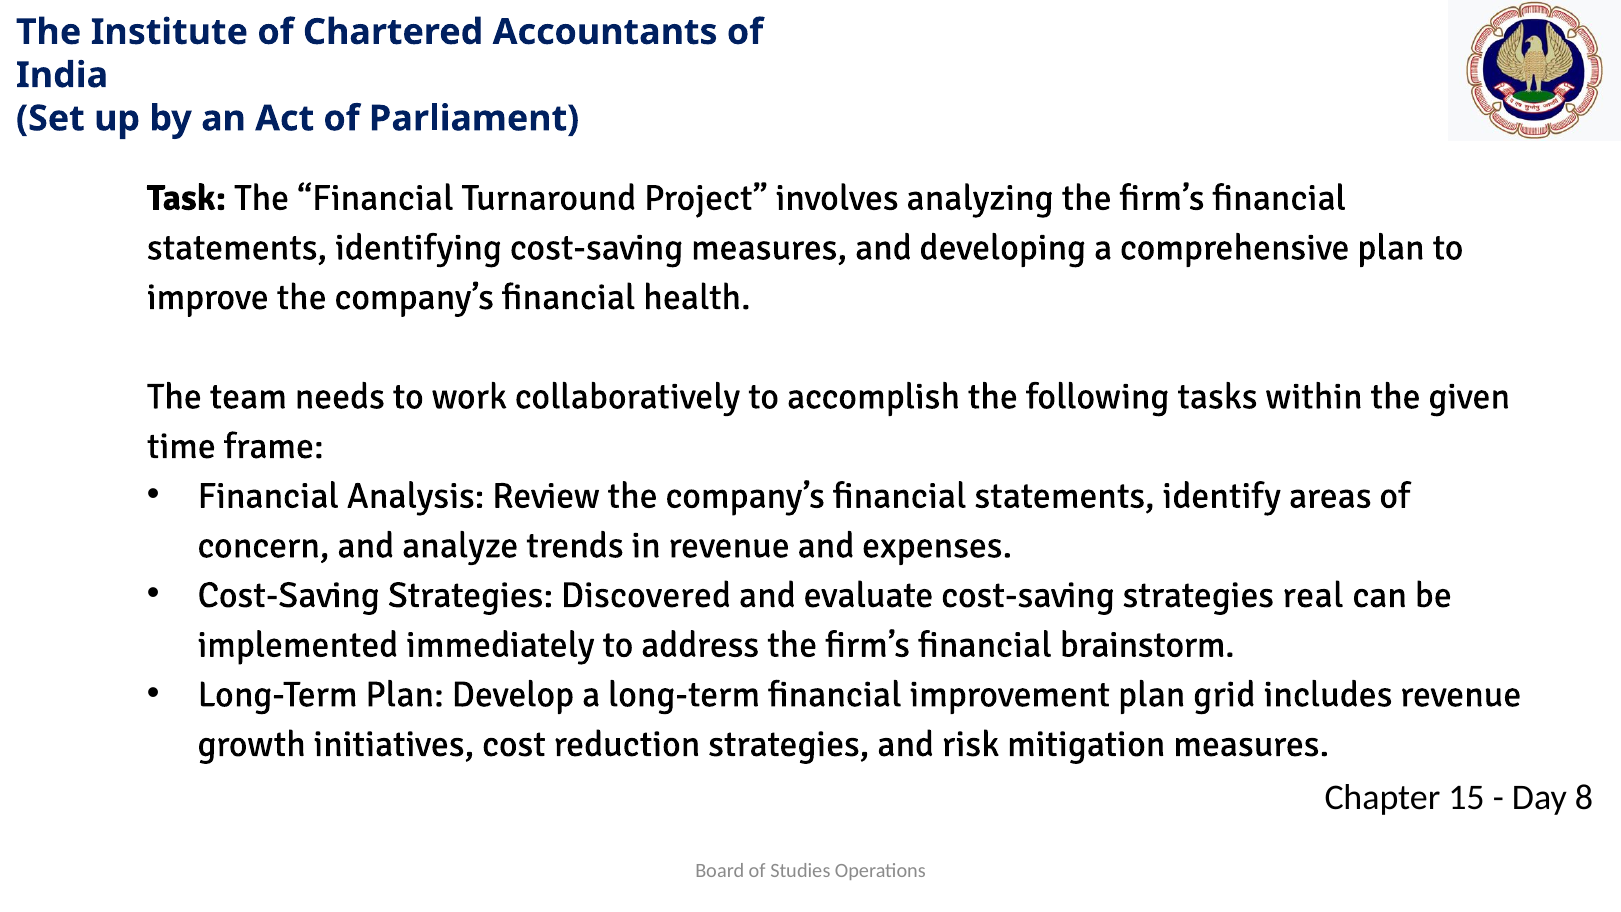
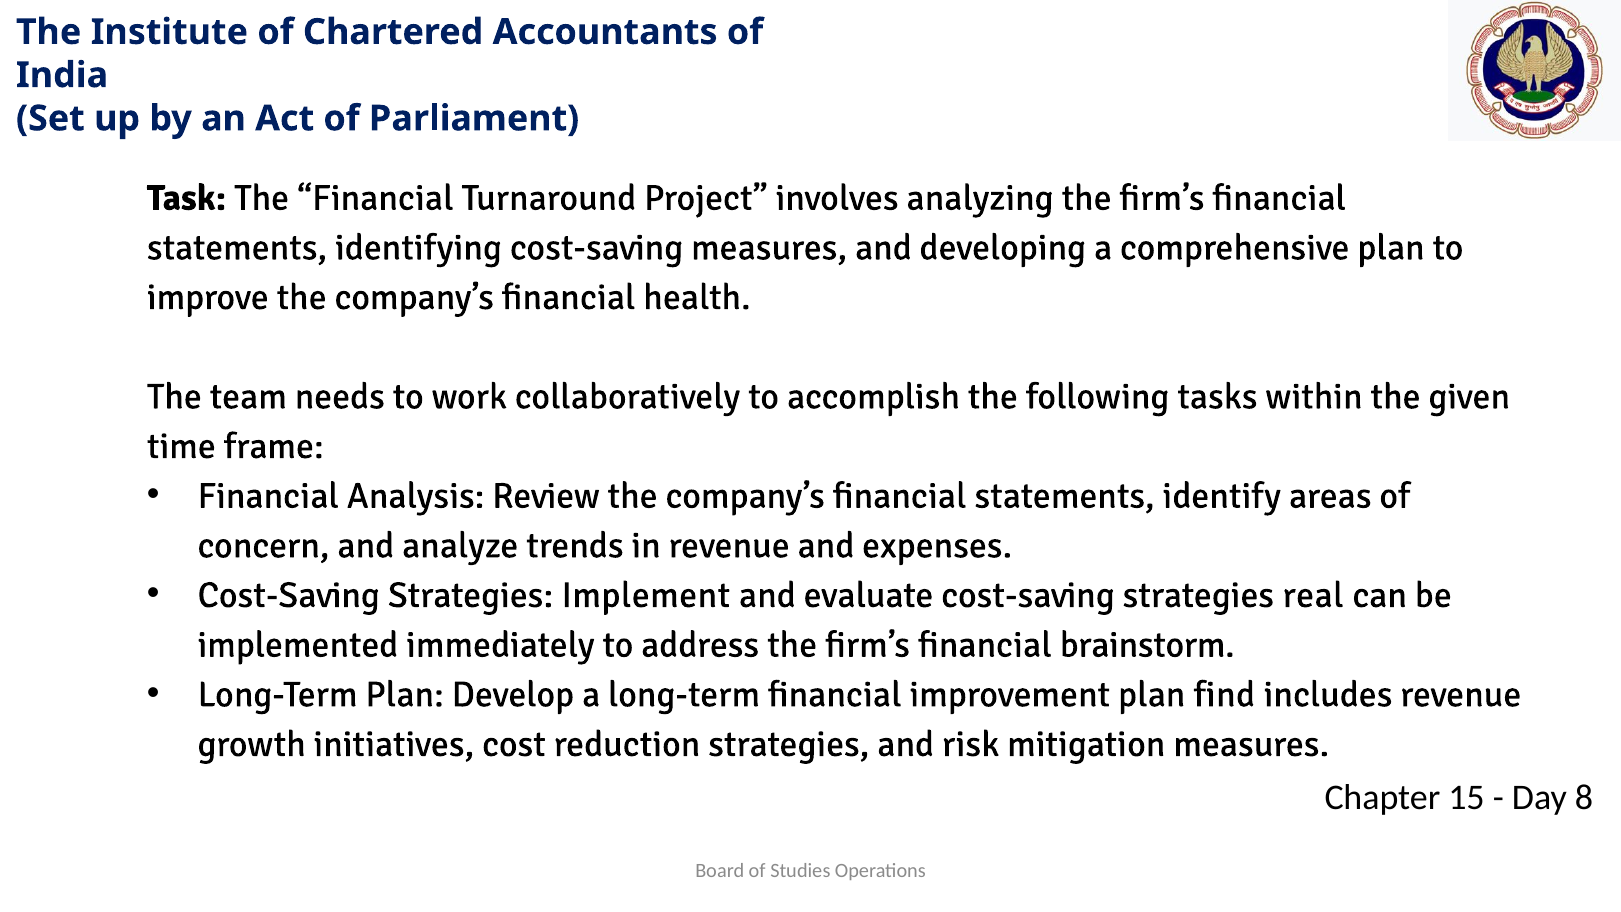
Discovered: Discovered -> Implement (646, 595)
grid: grid -> find (1224, 694)
